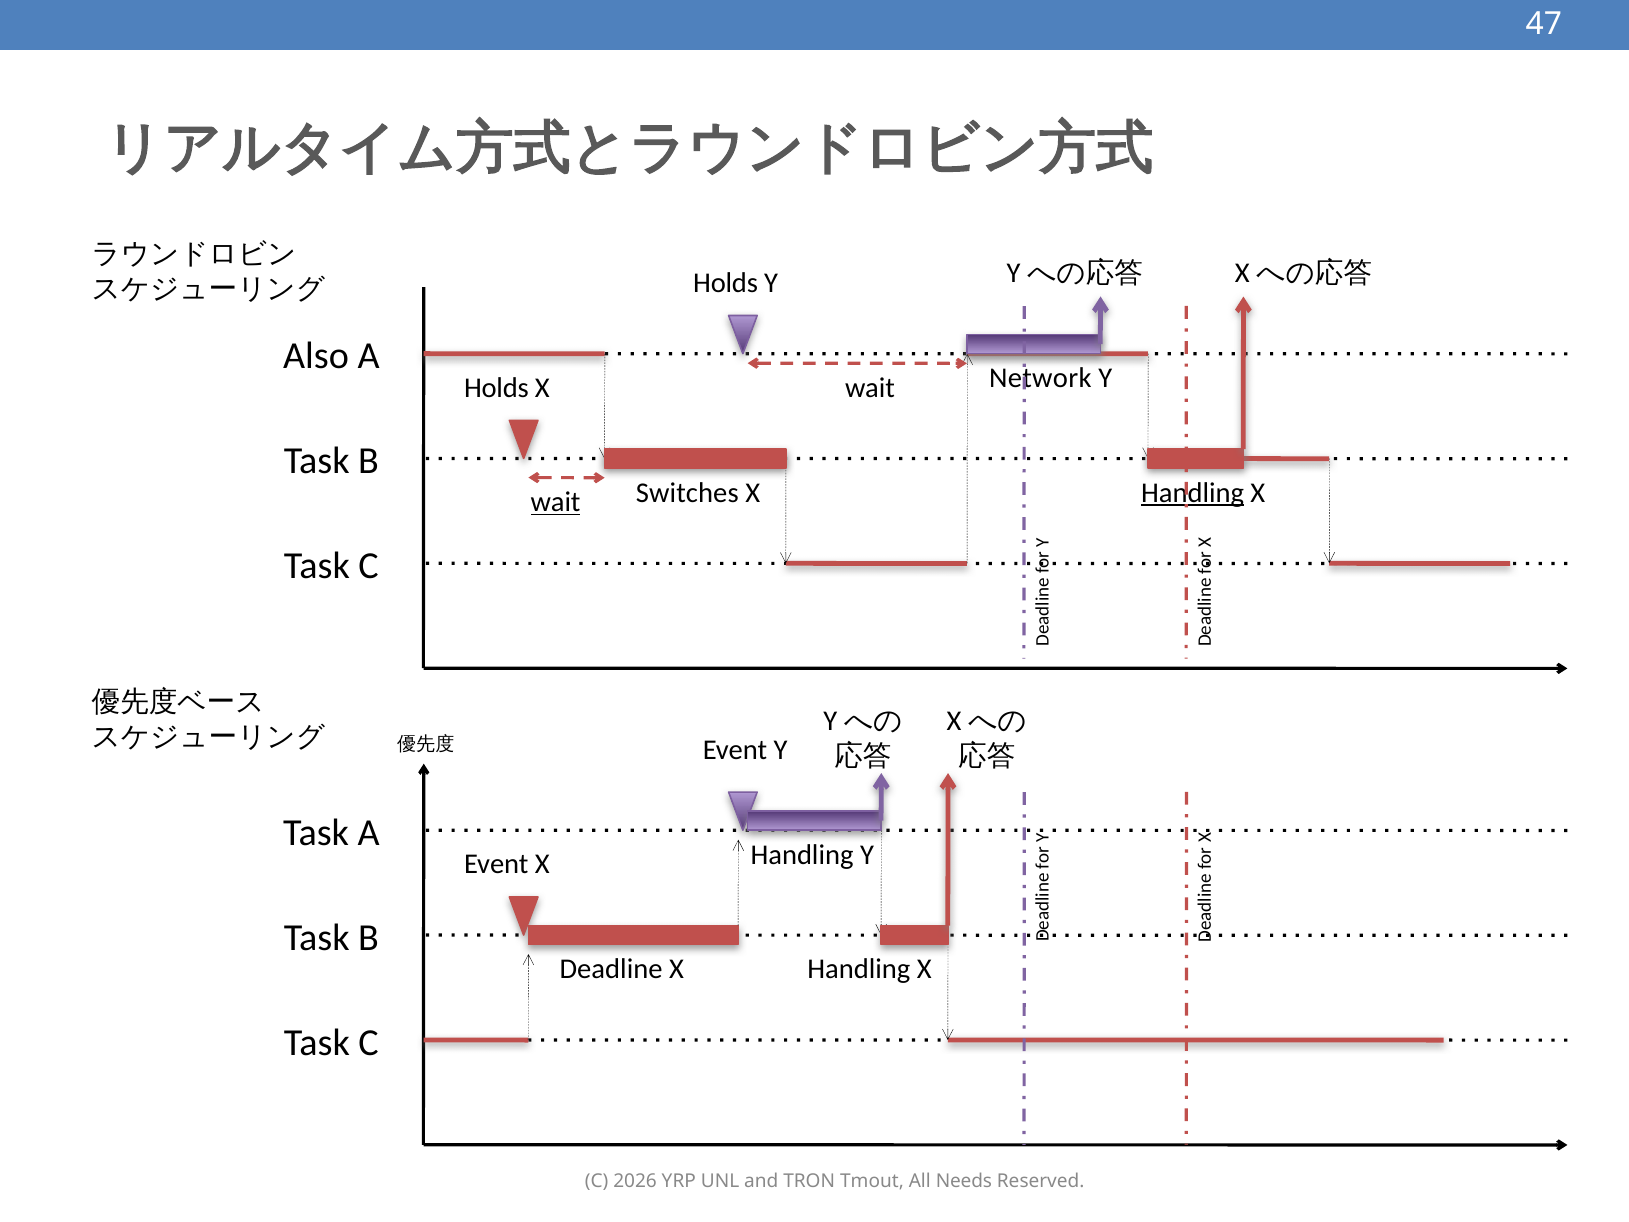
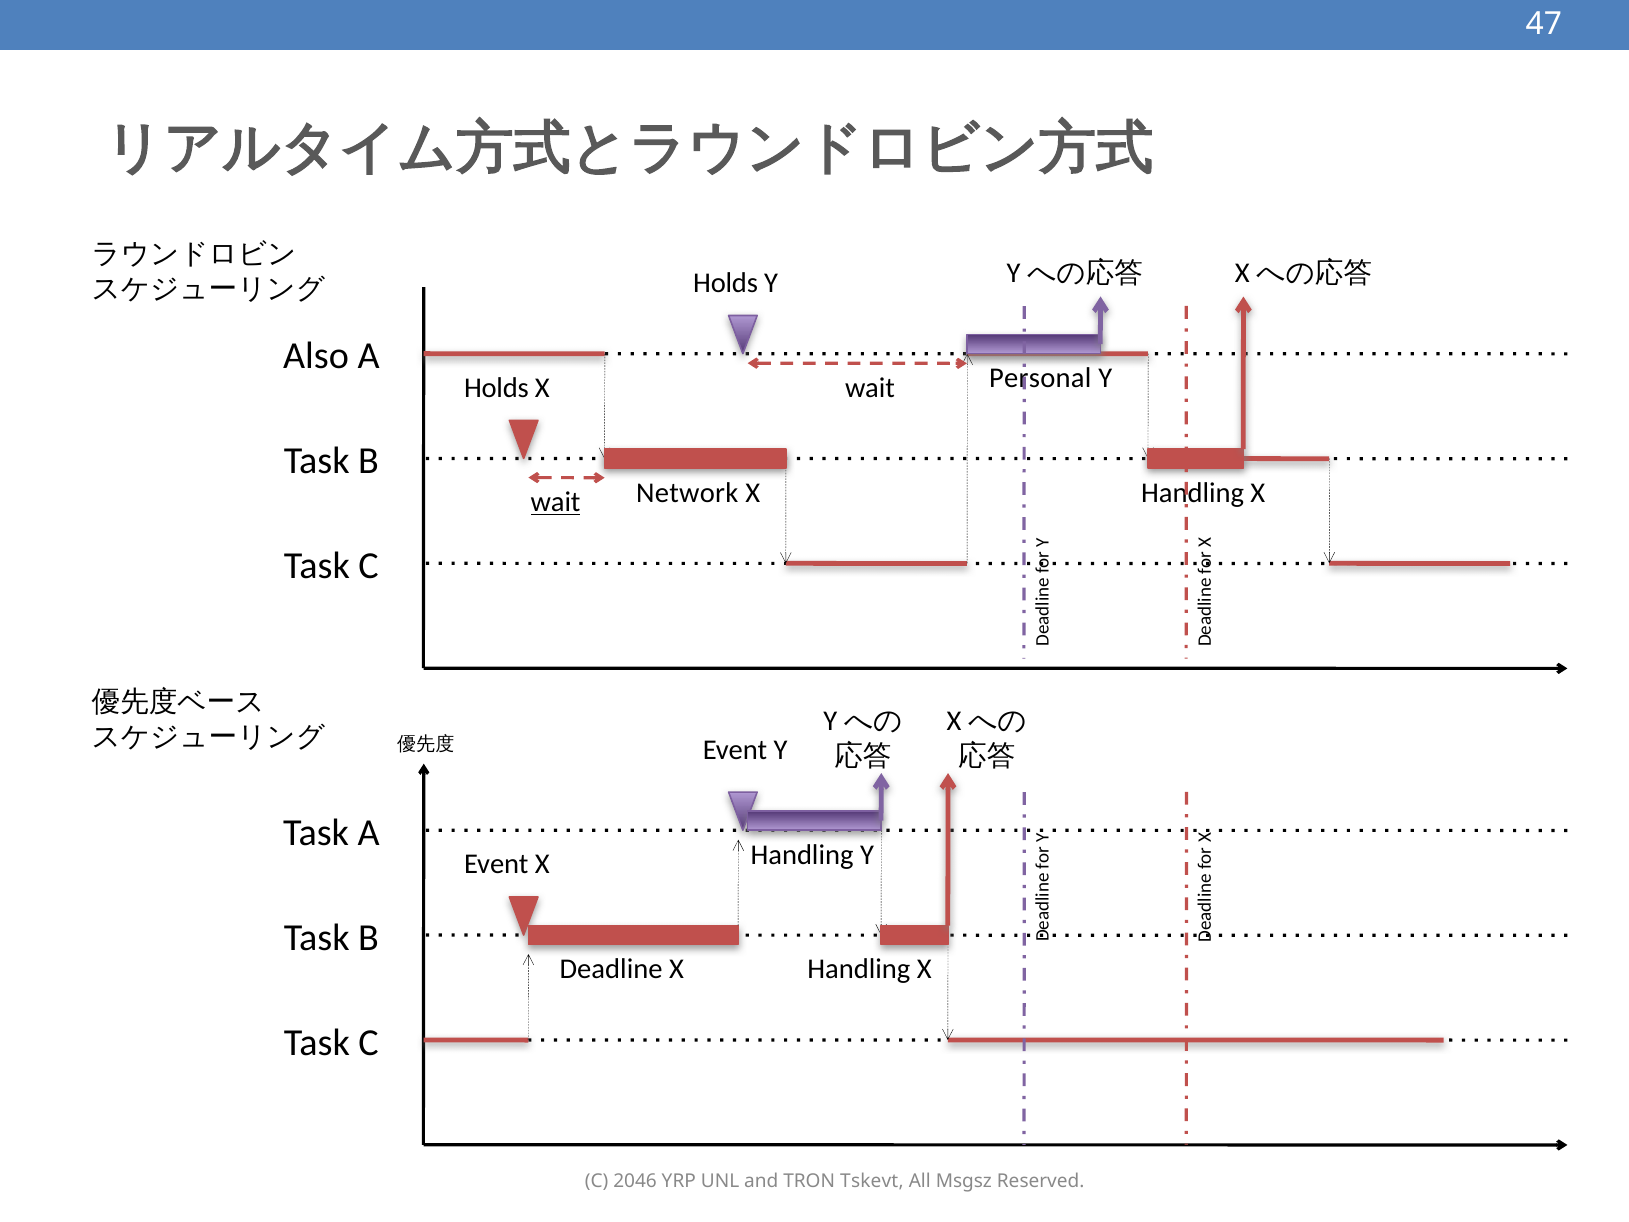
Network: Network -> Personal (1040, 378)
Switches: Switches -> Network (687, 493)
Handling underline: present -> none (1193, 493)
2026: 2026 -> 2046 (635, 1181)
Tmout: Tmout -> Tskevt (872, 1181)
Needs: Needs -> Msgsz (964, 1181)
